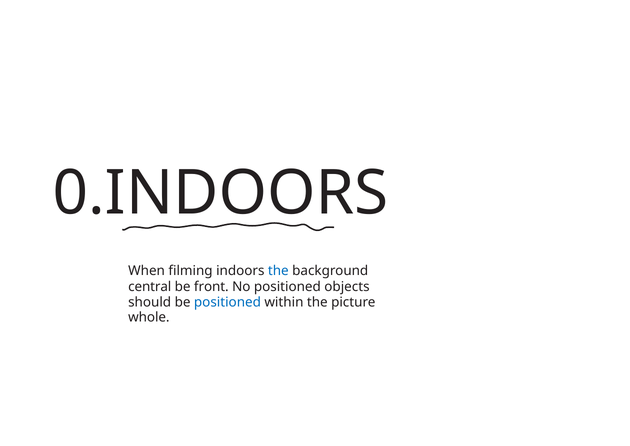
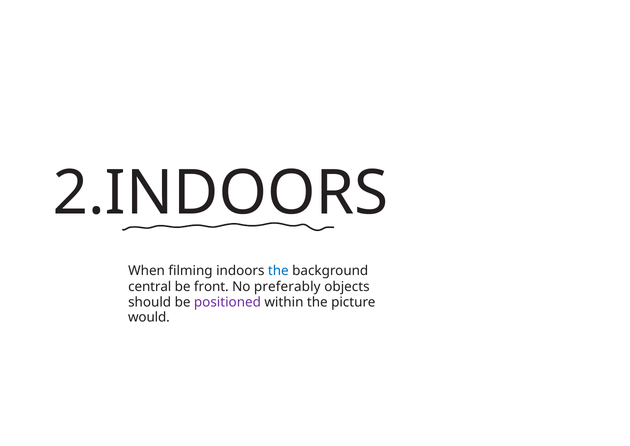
0.INDOORS: 0.INDOORS -> 2.INDOORS (221, 193)
No positioned: positioned -> preferably (287, 286)
positioned colour: blue -> purple (227, 302)
whole: whole -> would (149, 317)
